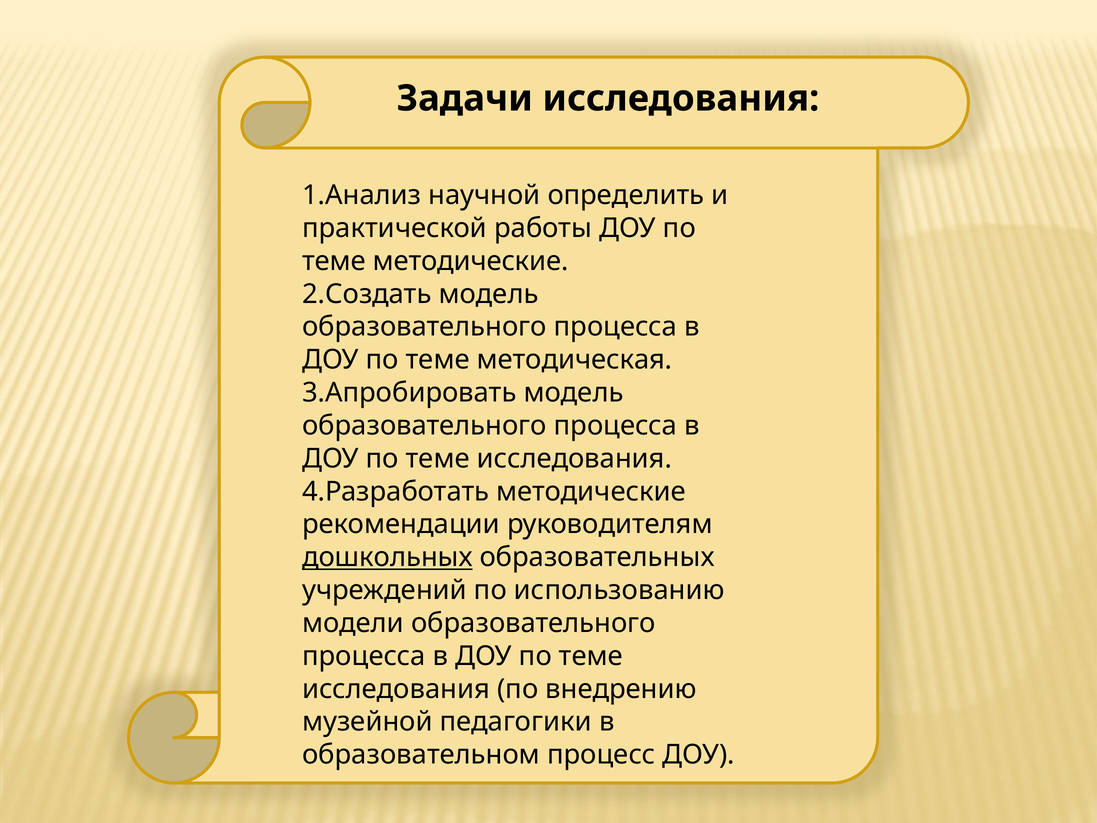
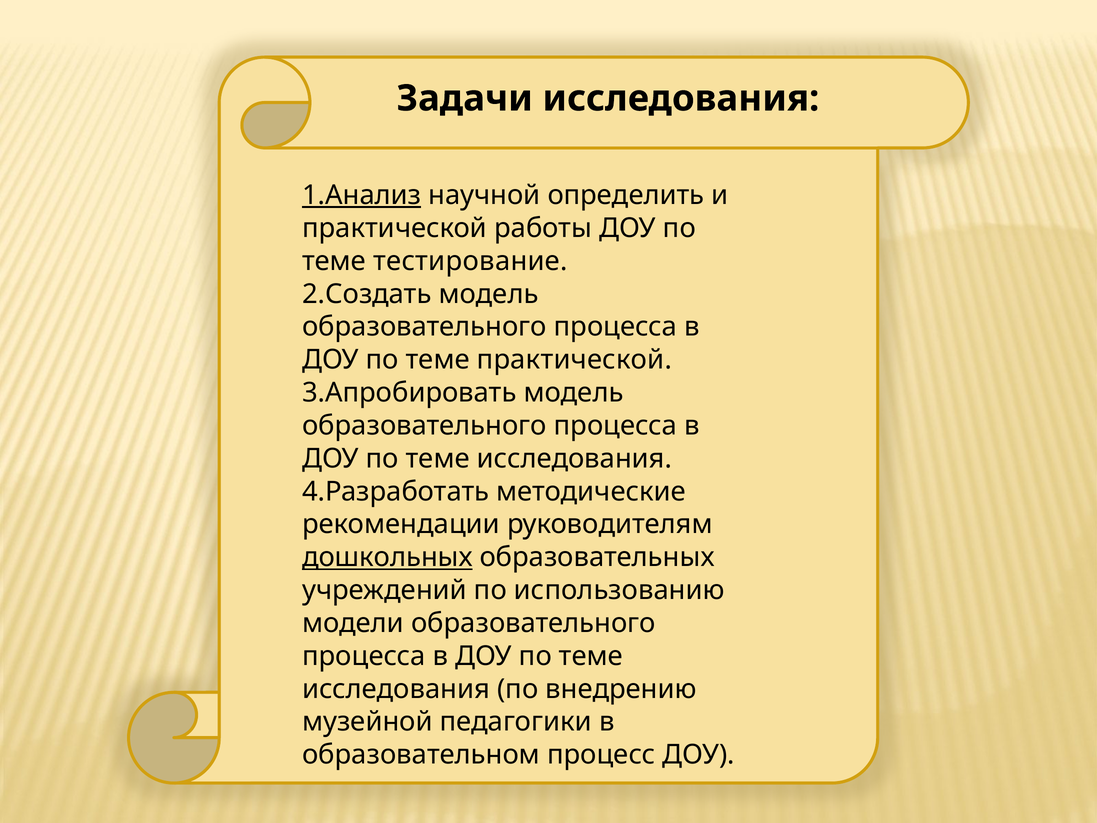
1.Анализ underline: none -> present (362, 195)
теме методические: методические -> тестирование (470, 261)
теме методическая: методическая -> практической (574, 360)
